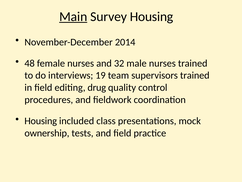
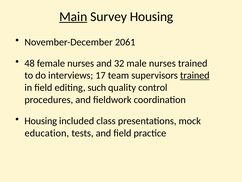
2014: 2014 -> 2061 (125, 42)
19: 19 -> 17 (101, 75)
trained underline: none -> present (195, 75)
drug: drug -> such (97, 87)
ownership: ownership -> education (47, 133)
